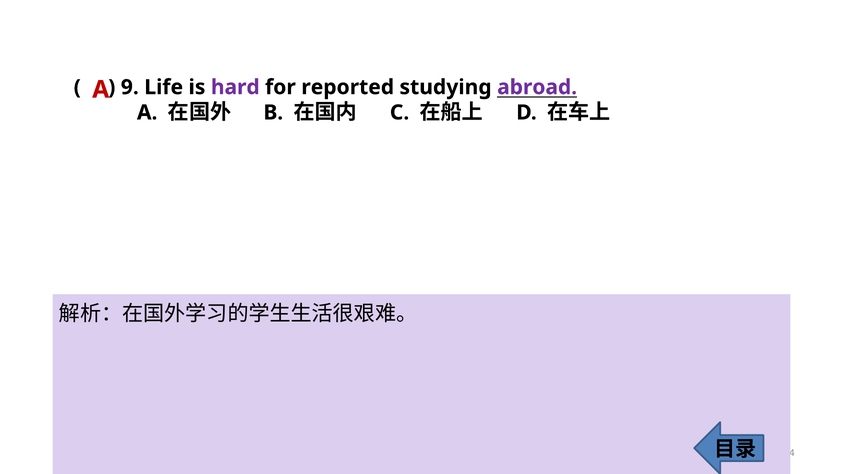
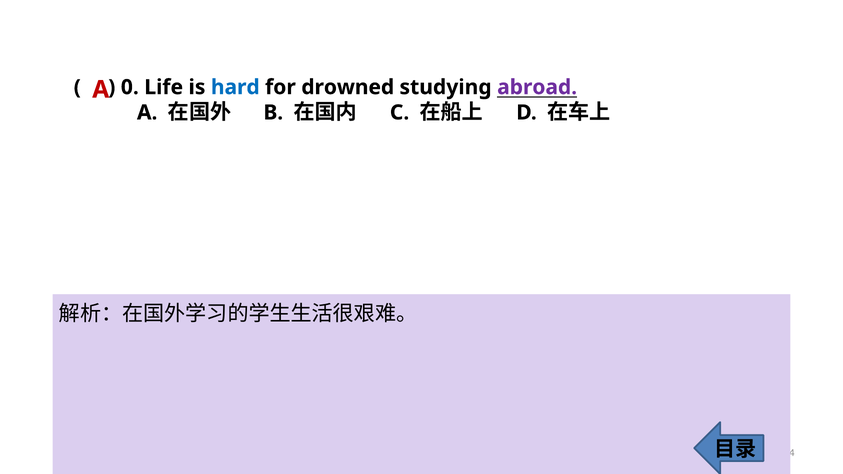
9: 9 -> 0 (130, 87)
hard colour: purple -> blue (235, 87)
reported: reported -> drowned (348, 87)
